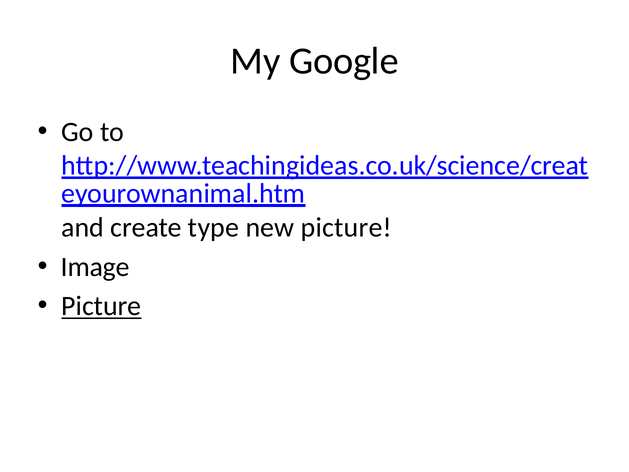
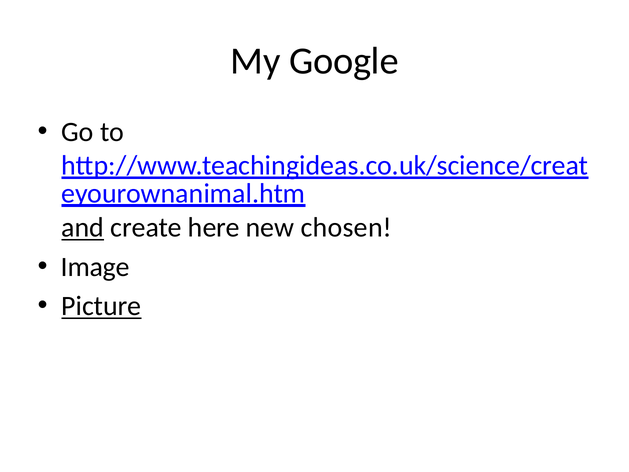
and underline: none -> present (83, 228)
type: type -> here (214, 228)
new picture: picture -> chosen (346, 228)
